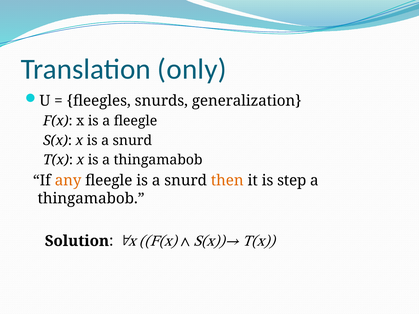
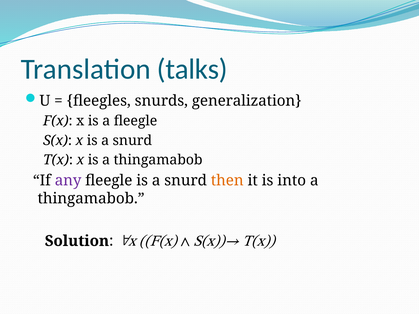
only: only -> talks (192, 69)
any colour: orange -> purple (68, 181)
step: step -> into (292, 181)
